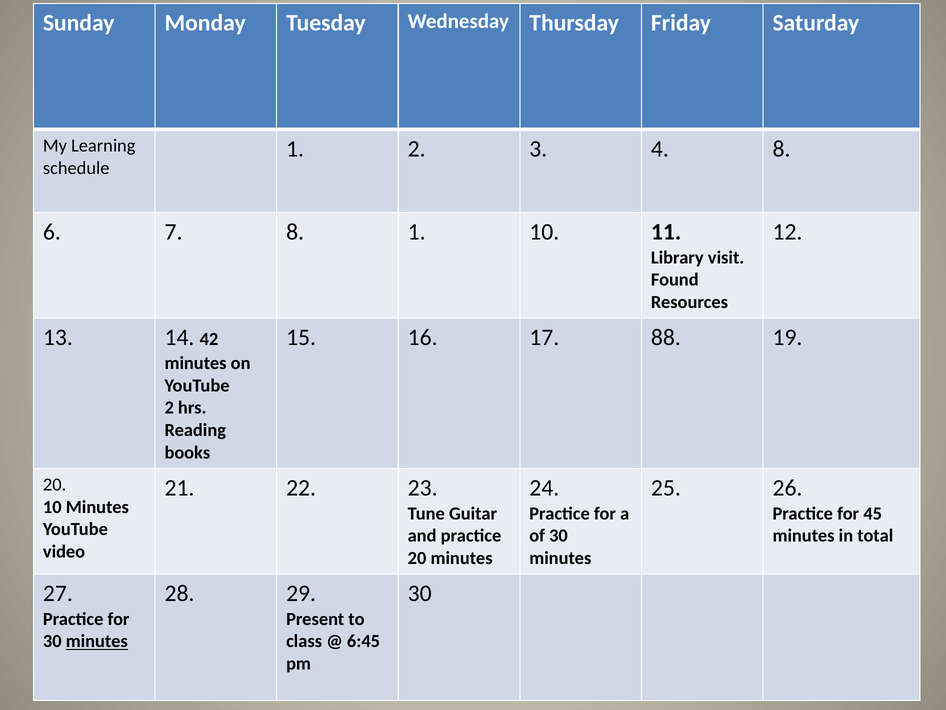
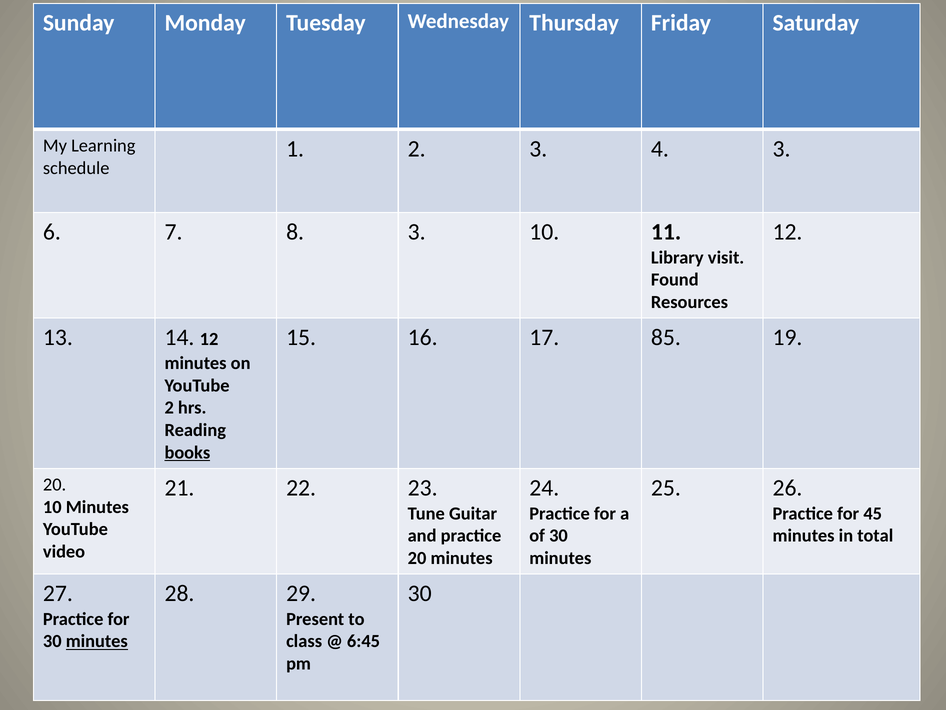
4 8: 8 -> 3 (782, 149)
8 1: 1 -> 3 (417, 232)
14 42: 42 -> 12 (209, 339)
88: 88 -> 85 (666, 337)
books underline: none -> present (187, 452)
